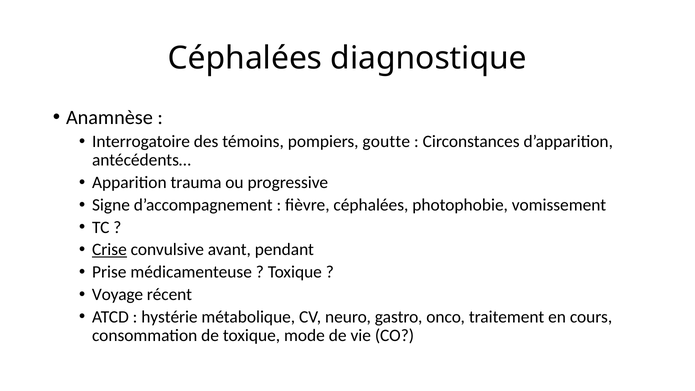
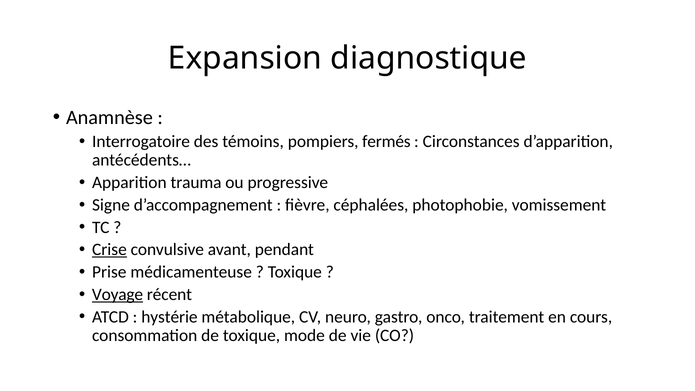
Céphalées: Céphalées -> Expansion (245, 58)
goutte: goutte -> fermés (386, 141)
Voyage underline: none -> present (118, 294)
